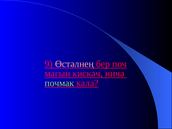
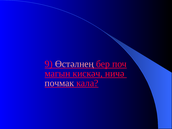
почмак colour: light green -> pink (59, 83)
